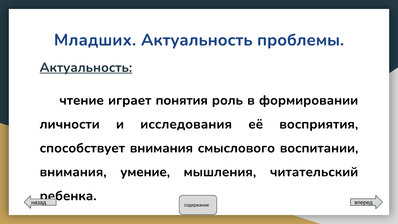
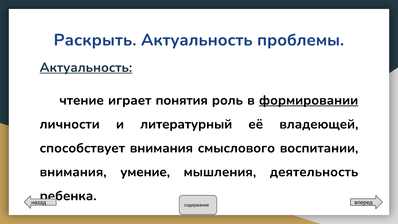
Младших: Младших -> Раскрыть (95, 40)
формировании underline: none -> present (309, 100)
исследования: исследования -> литературный (186, 124)
восприятия: восприятия -> владеющей (319, 124)
читательский: читательский -> деятельность (314, 172)
